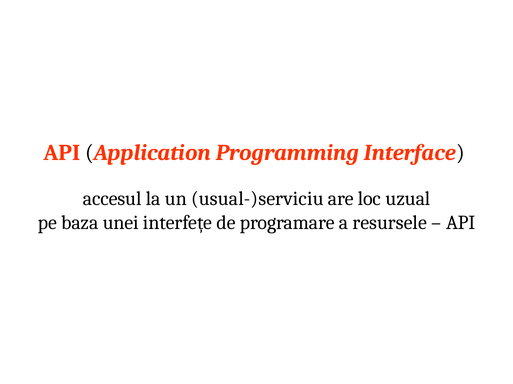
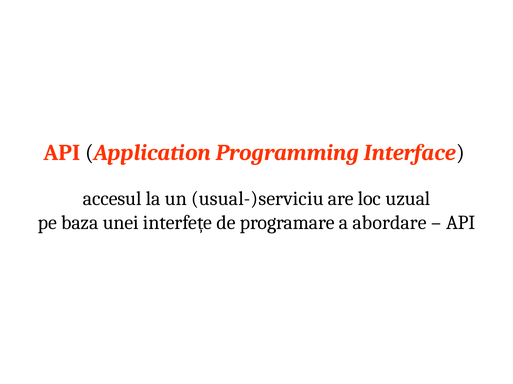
resursele: resursele -> abordare (390, 223)
